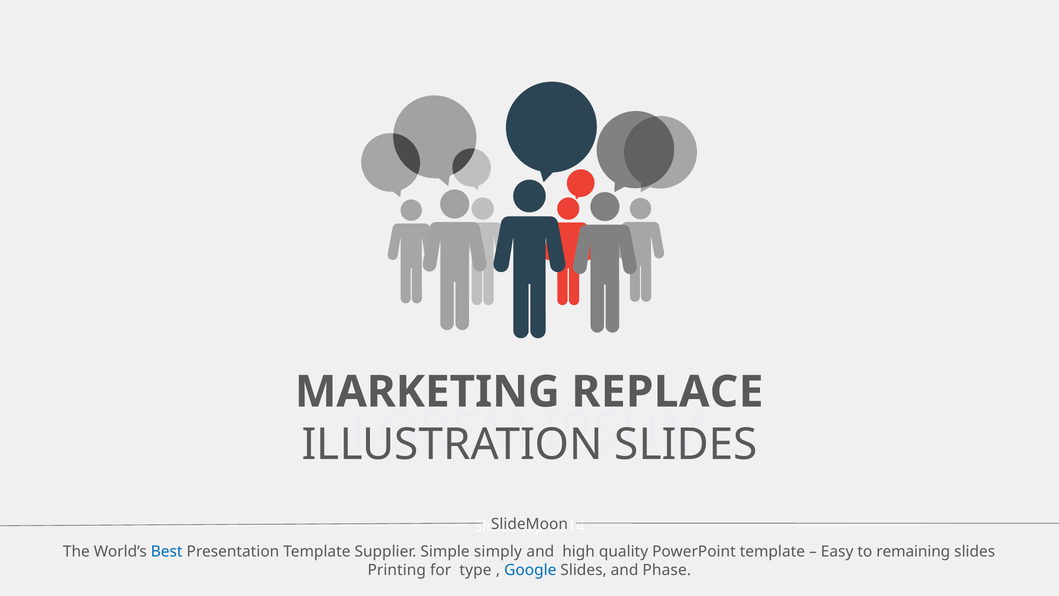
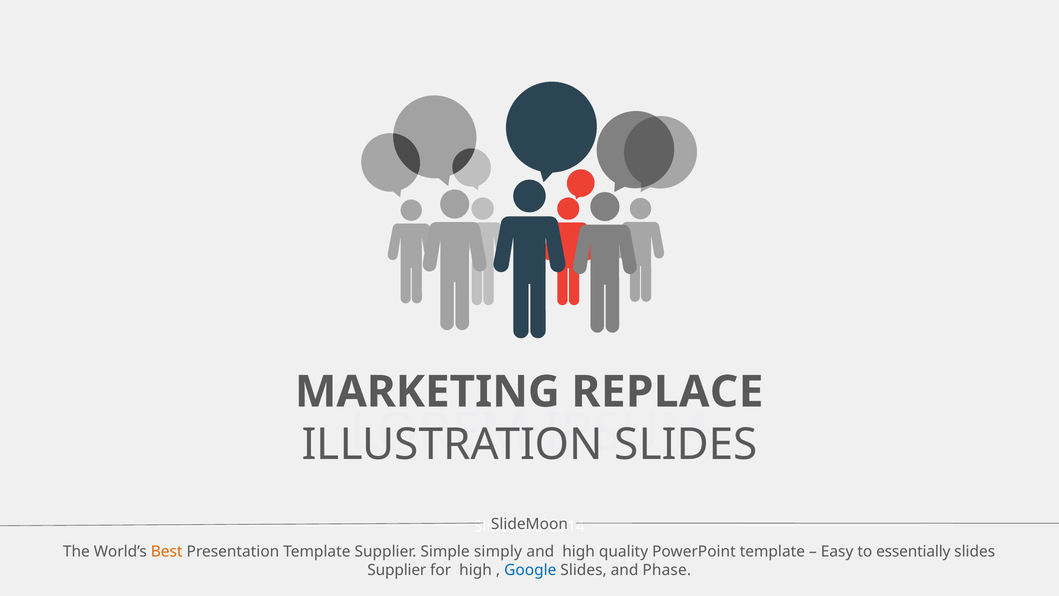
Best colour: blue -> orange (167, 551)
remaining: remaining -> essentially (913, 551)
Printing: Printing -> Supplier (397, 570)
for type: type -> high (476, 570)
